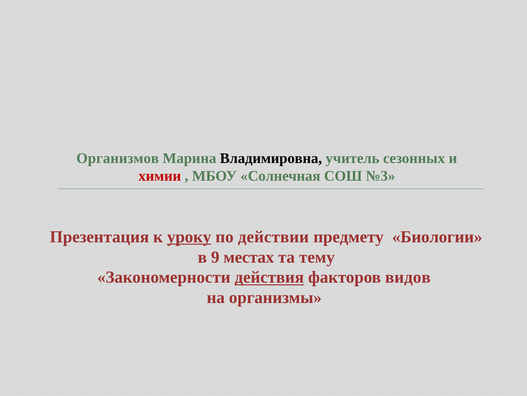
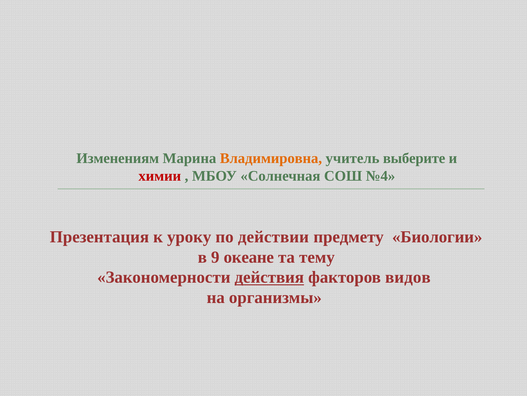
Организмов: Организмов -> Изменениям (118, 158)
Владимировна colour: black -> orange (271, 158)
сезонных: сезонных -> выберите (414, 158)
№3: №3 -> №4 (380, 176)
уроку underline: present -> none (189, 237)
местах: местах -> океане (249, 257)
